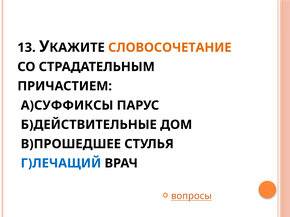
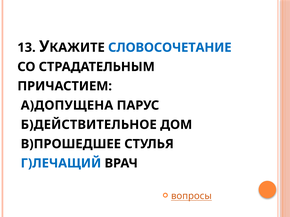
СЛОВОСОЧЕТАНИЕ colour: orange -> blue (170, 48)
А)СУФФИКСЫ: А)СУФФИКСЫ -> А)ДОПУЩЕНА (67, 106)
Б)ДЕЙСТВИТЕЛЬНЫЕ: Б)ДЕЙСТВИТЕЛЬНЫЕ -> Б)ДЕЙСТВИТЕЛЬНОЕ (89, 125)
